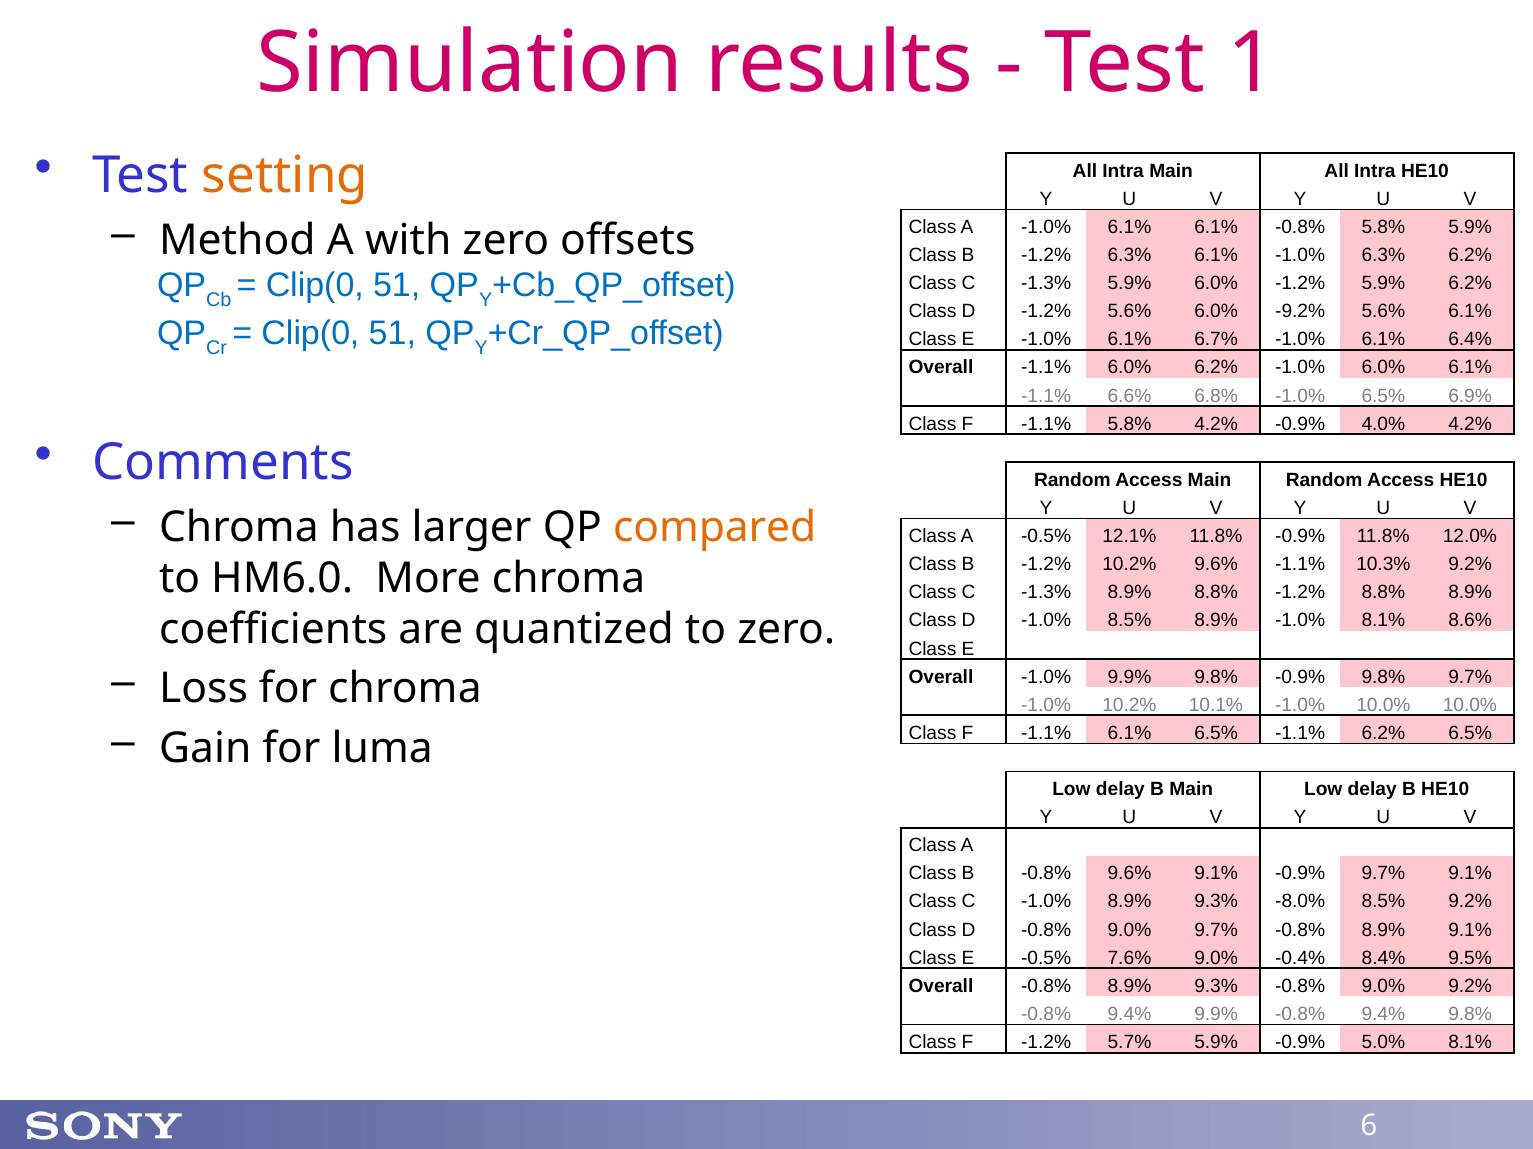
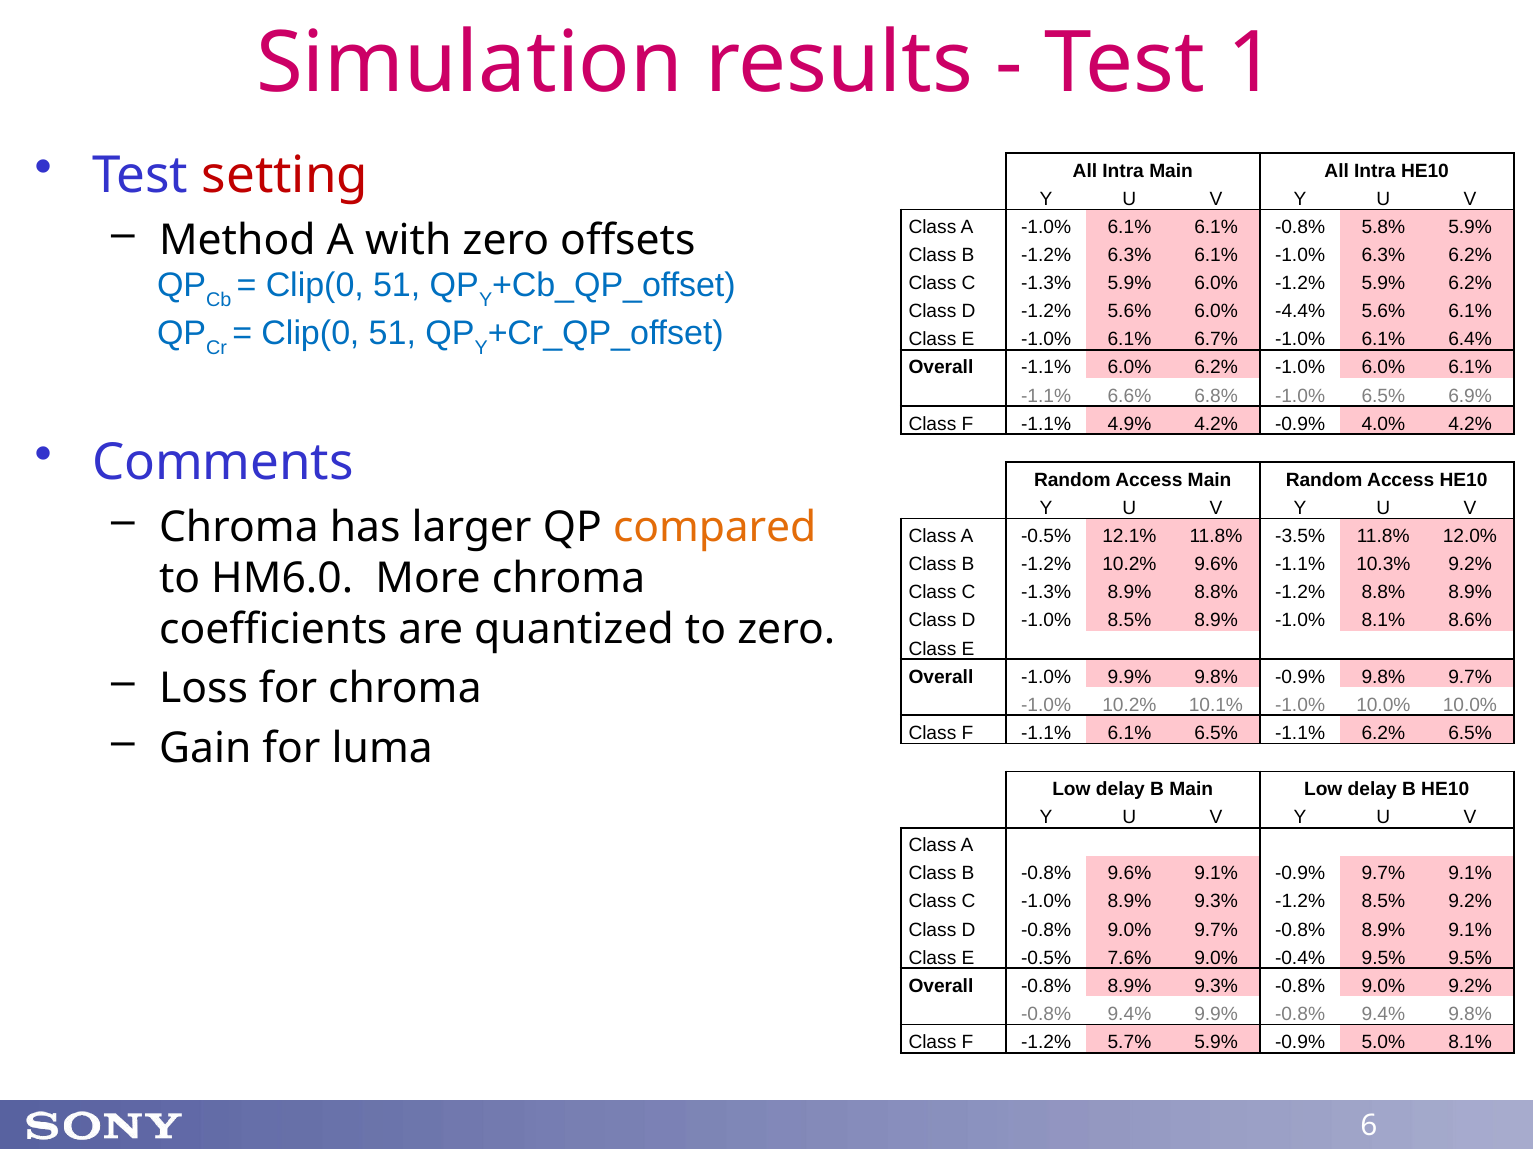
setting colour: orange -> red (285, 176)
-9.2%: -9.2% -> -4.4% (1300, 312)
-1.1% 5.8%: 5.8% -> 4.9% (1130, 424)
11.8% -0.9%: -0.9% -> -3.5% (1300, 537)
9.3% -8.0%: -8.0% -> -1.2% (1300, 902)
-0.4% 8.4%: 8.4% -> 9.5% (1383, 958)
